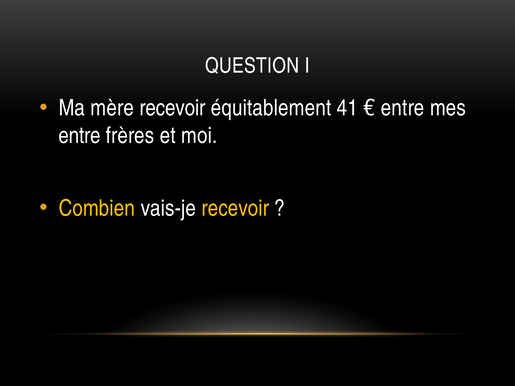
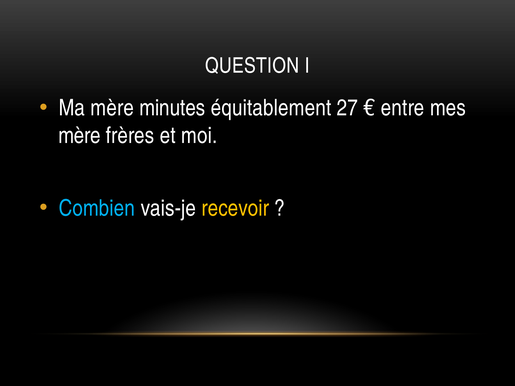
mère recevoir: recevoir -> minutes (172, 108)
41: 41 -> 27 (347, 108)
entre: entre -> mère (80, 136)
Combien colour: yellow -> light blue (97, 208)
